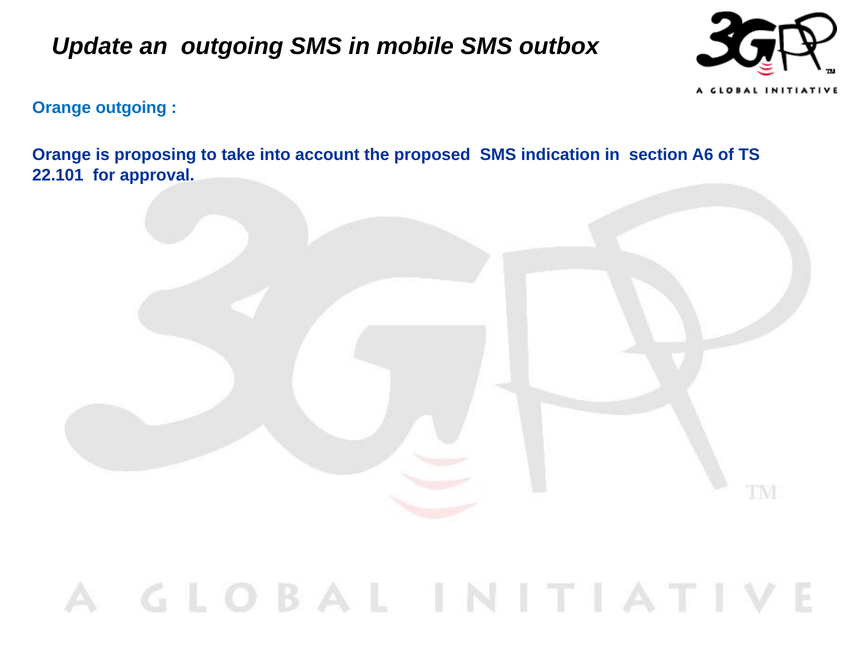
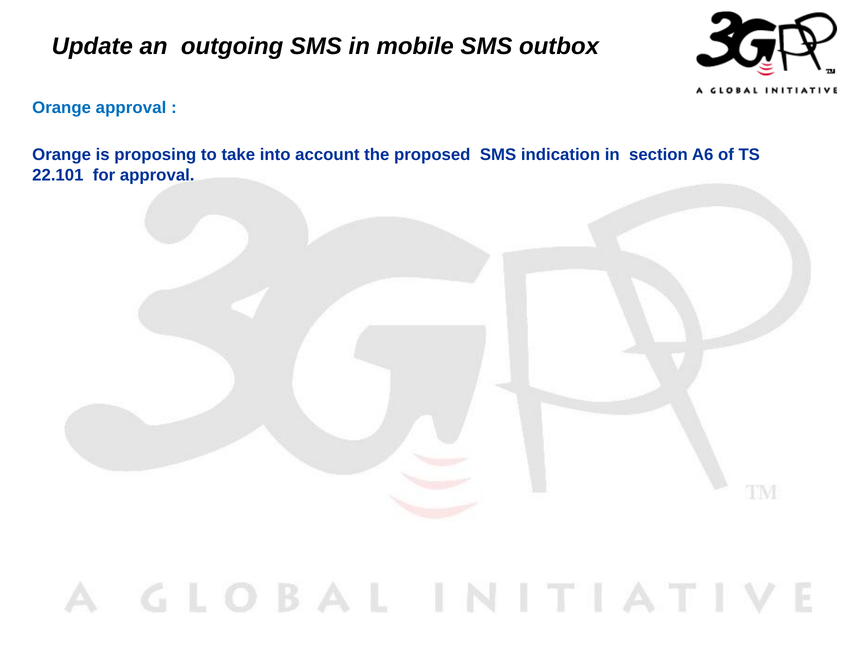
Orange outgoing: outgoing -> approval (131, 108)
